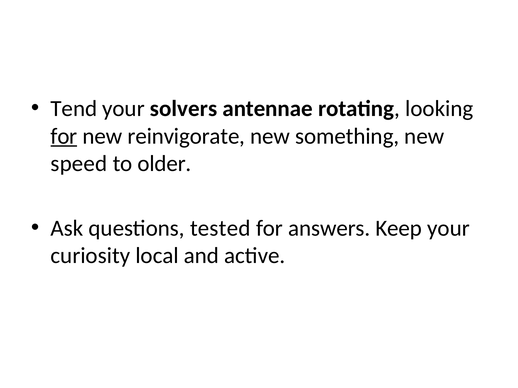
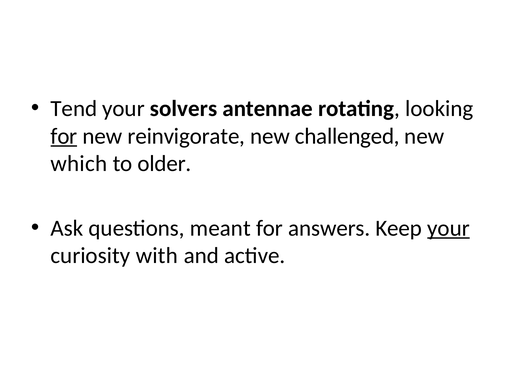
something: something -> challenged (347, 136)
speed: speed -> which (79, 164)
tested: tested -> meant (220, 228)
your underline: none -> present (449, 228)
local: local -> with (157, 256)
